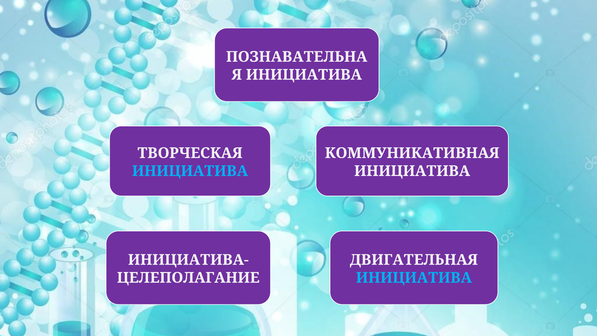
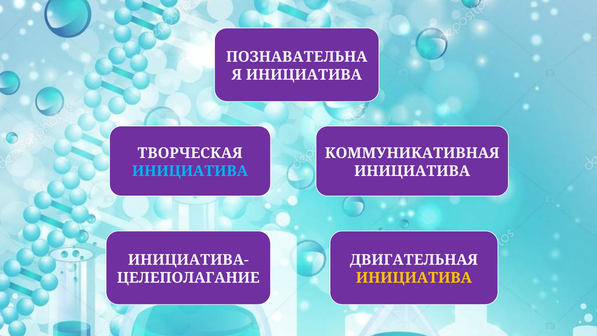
ИНИЦИАТИВА colour: light blue -> yellow (414, 278)
